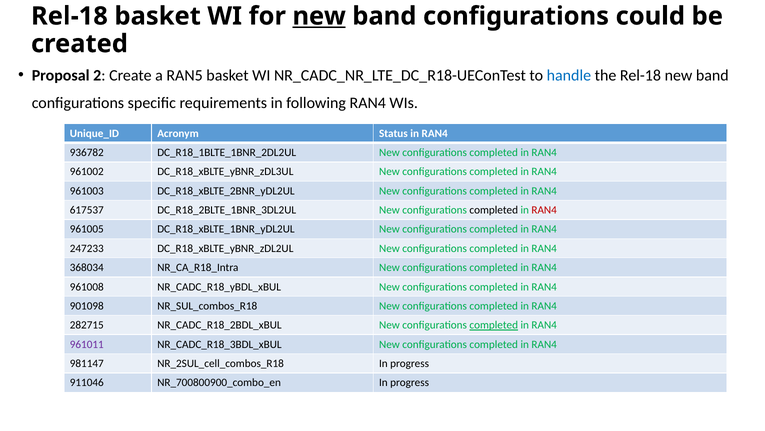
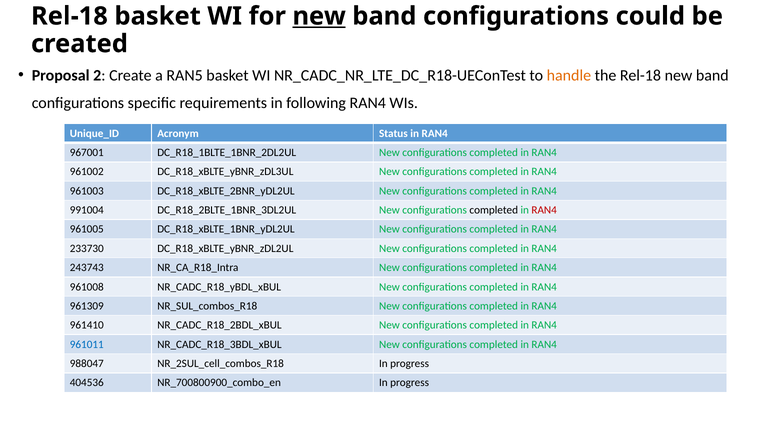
handle colour: blue -> orange (569, 75)
936782: 936782 -> 967001 (87, 152)
617537: 617537 -> 991004 (87, 210)
247233: 247233 -> 233730 (87, 248)
368034: 368034 -> 243743 (87, 267)
901098: 901098 -> 961309 (87, 306)
282715: 282715 -> 961410 (87, 325)
completed underline: present -> none (494, 325)
961011 colour: purple -> blue (87, 344)
981147: 981147 -> 988047 (87, 363)
911046: 911046 -> 404536 (87, 382)
